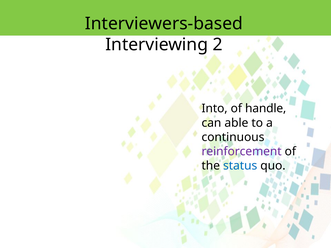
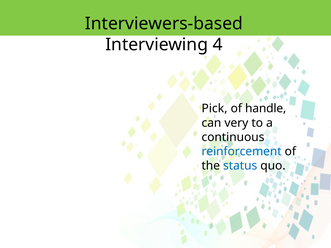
2: 2 -> 4 (218, 45)
Into: Into -> Pick (214, 109)
able: able -> very (236, 123)
reinforcement colour: purple -> blue (242, 152)
